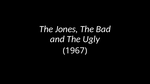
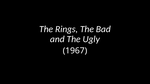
Jones: Jones -> Rings (67, 29)
